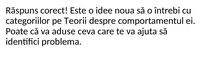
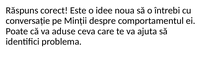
categoriilor: categoriilor -> conversație (28, 21)
Teorii: Teorii -> Minții (76, 21)
